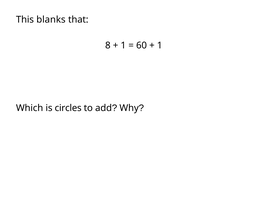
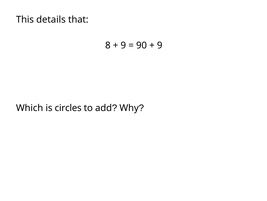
blanks: blanks -> details (51, 19)
1: 1 -> 9 (123, 45)
60: 60 -> 90 (142, 45)
1: 1 -> 9 (160, 45)
